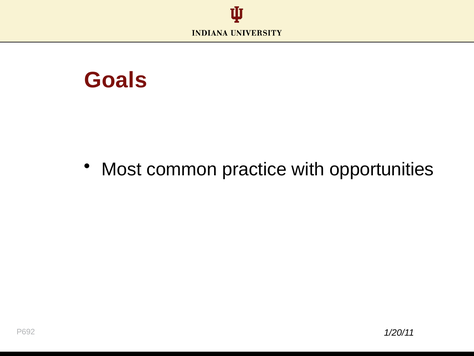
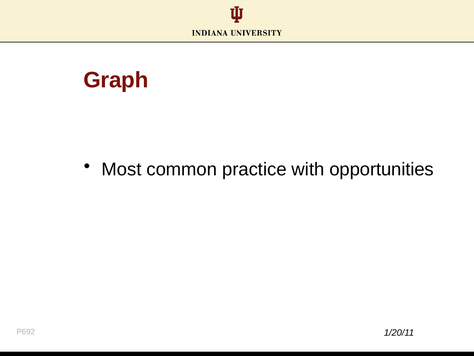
Goals: Goals -> Graph (116, 80)
